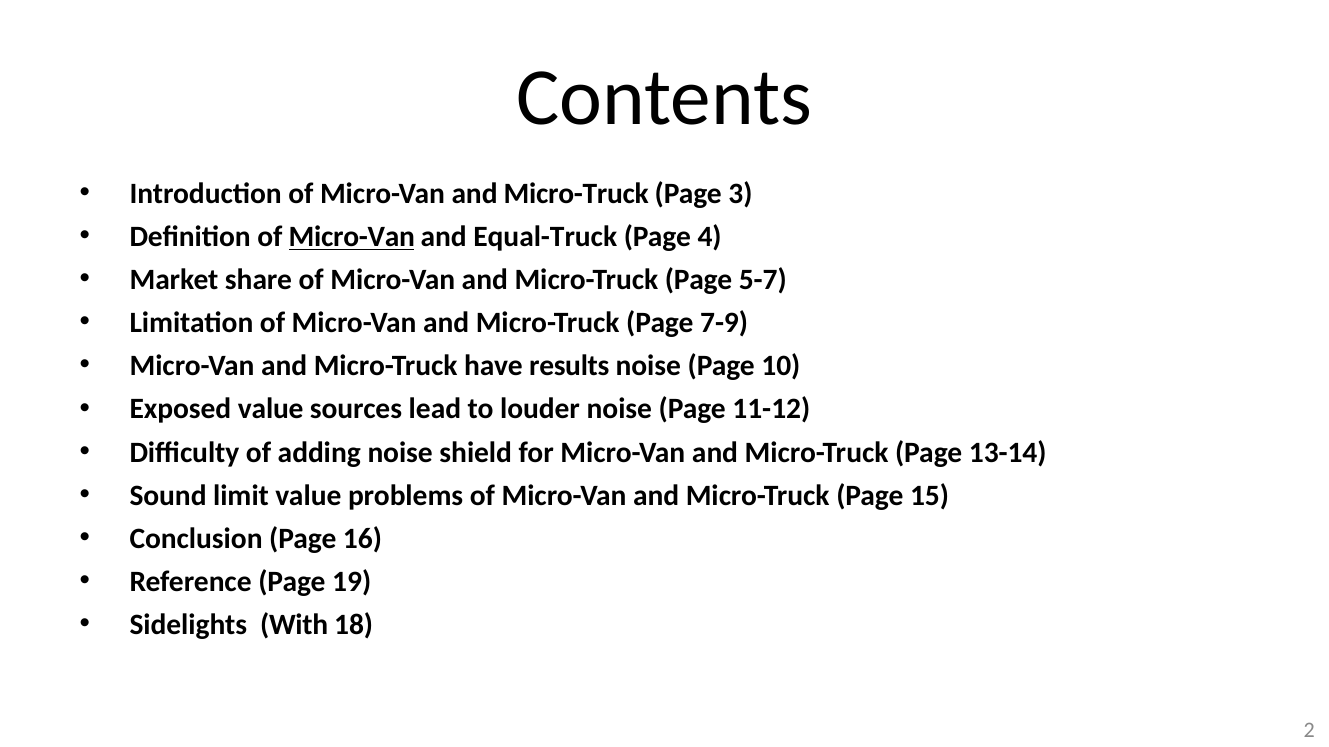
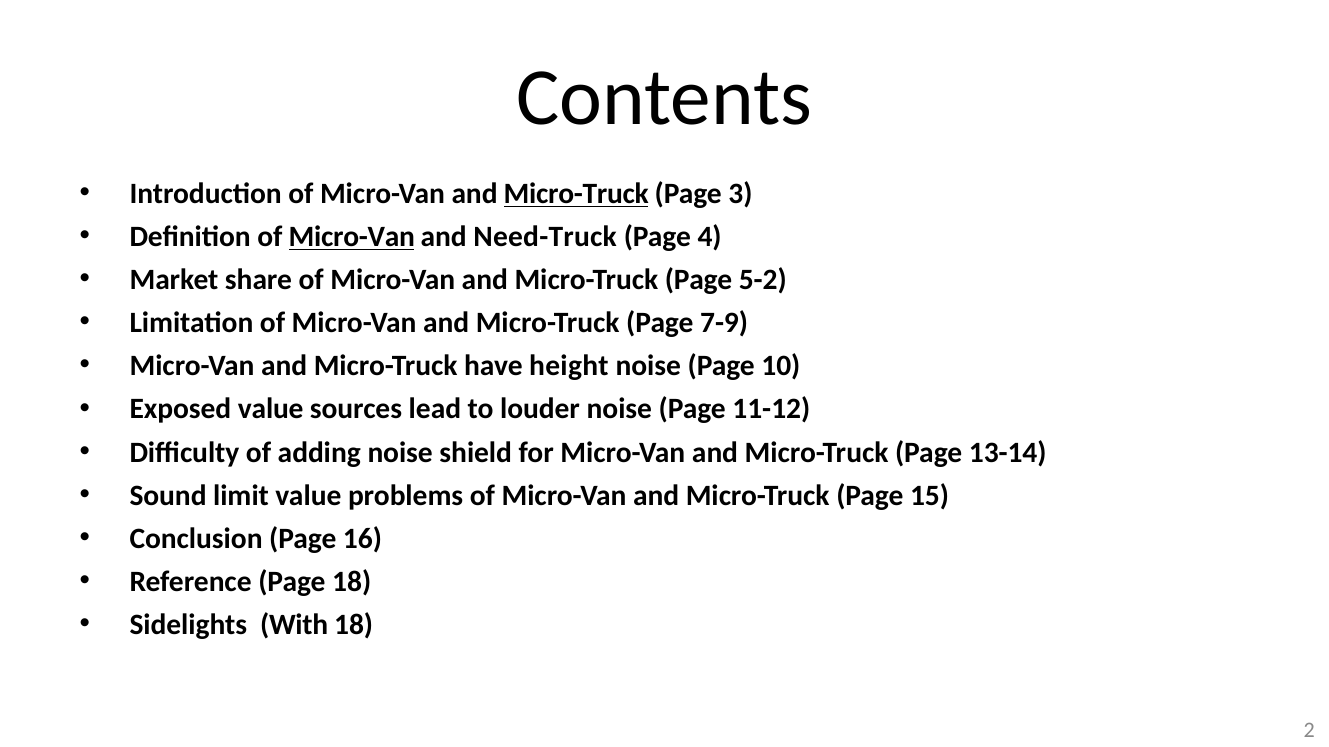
Micro-Truck underline: none -> present (576, 194)
Equal-Truck: Equal-Truck -> Need-Truck (545, 237)
5-7: 5-7 -> 5-2 (763, 280)
results: results -> height (569, 366)
Page 19: 19 -> 18 (352, 582)
